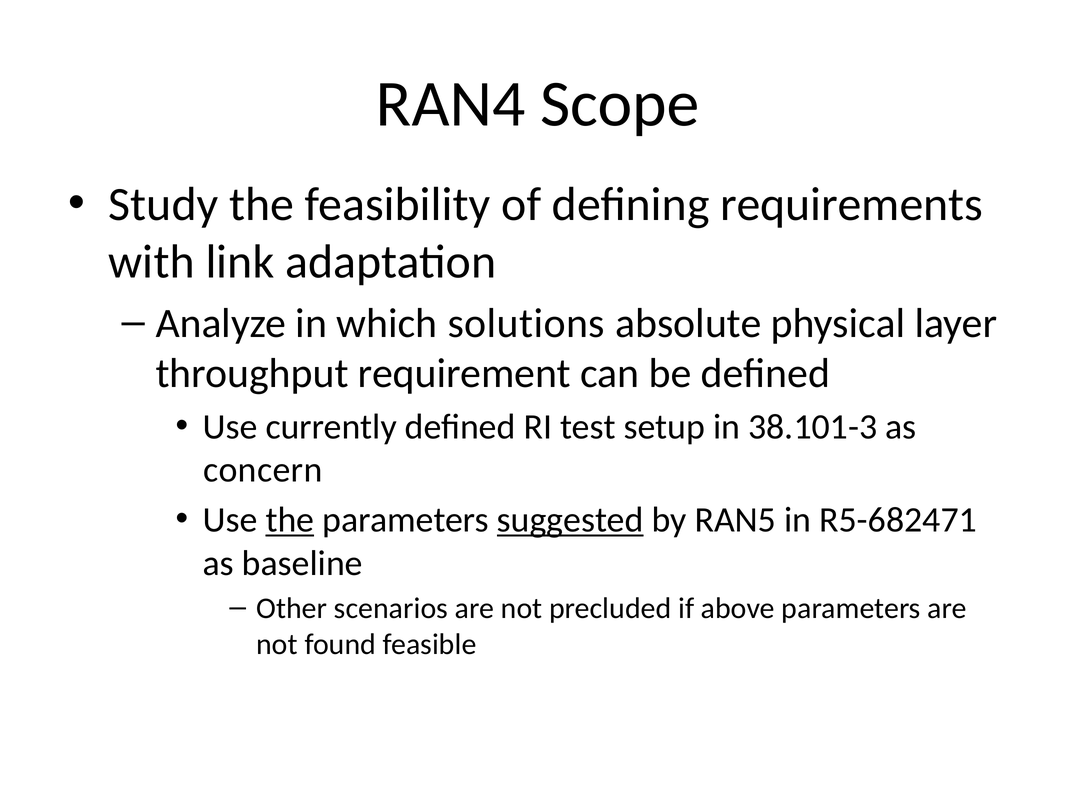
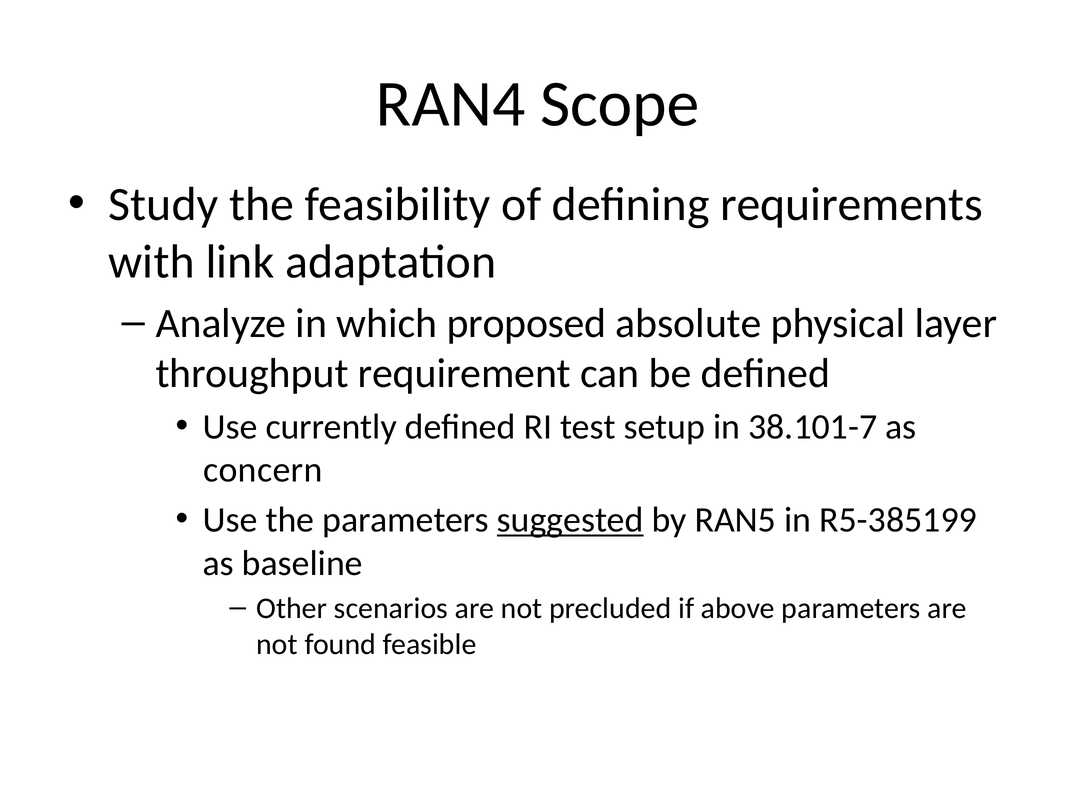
solutions: solutions -> proposed (527, 323)
38.101-3: 38.101-3 -> 38.101-7 (813, 427)
the underline: present -> none (290, 520)
R5-682471: R5-682471 -> R5-385199 (898, 520)
